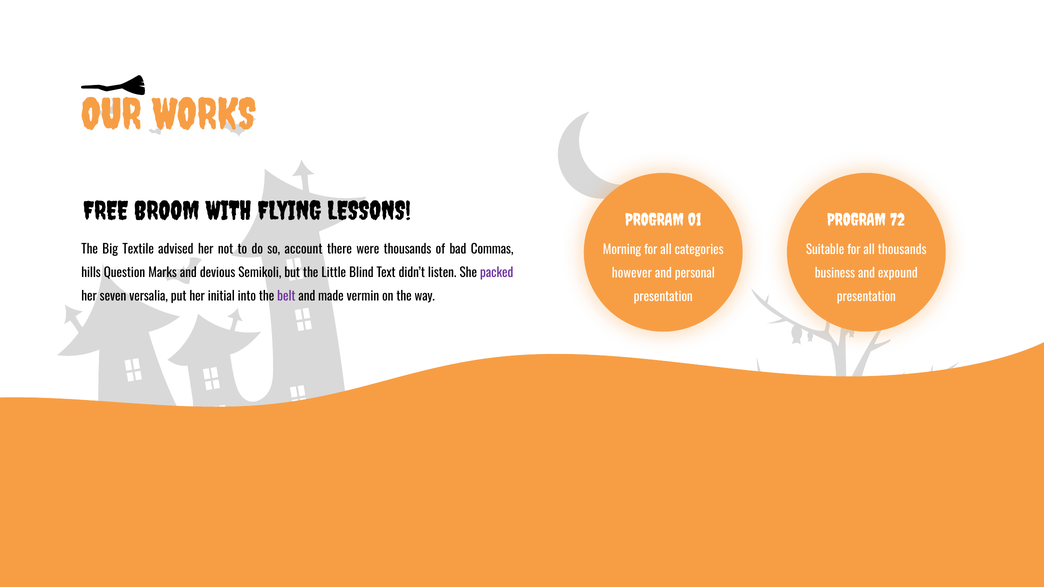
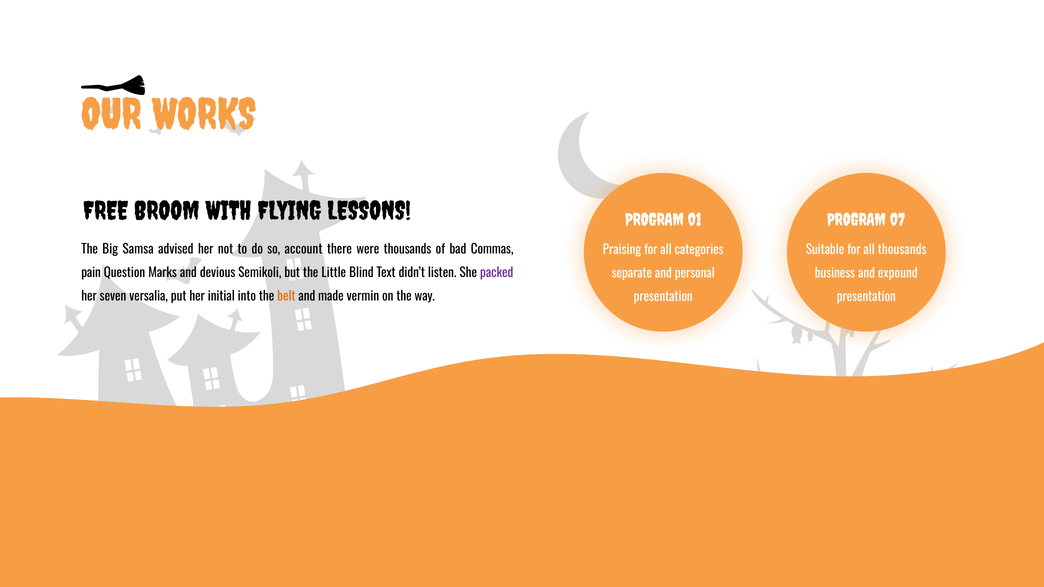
72: 72 -> 07 (897, 220)
Textile: Textile -> Samsa (138, 250)
Morning: Morning -> Praising (622, 250)
hills: hills -> pain (91, 273)
however: however -> separate (632, 273)
belt colour: purple -> orange (286, 297)
